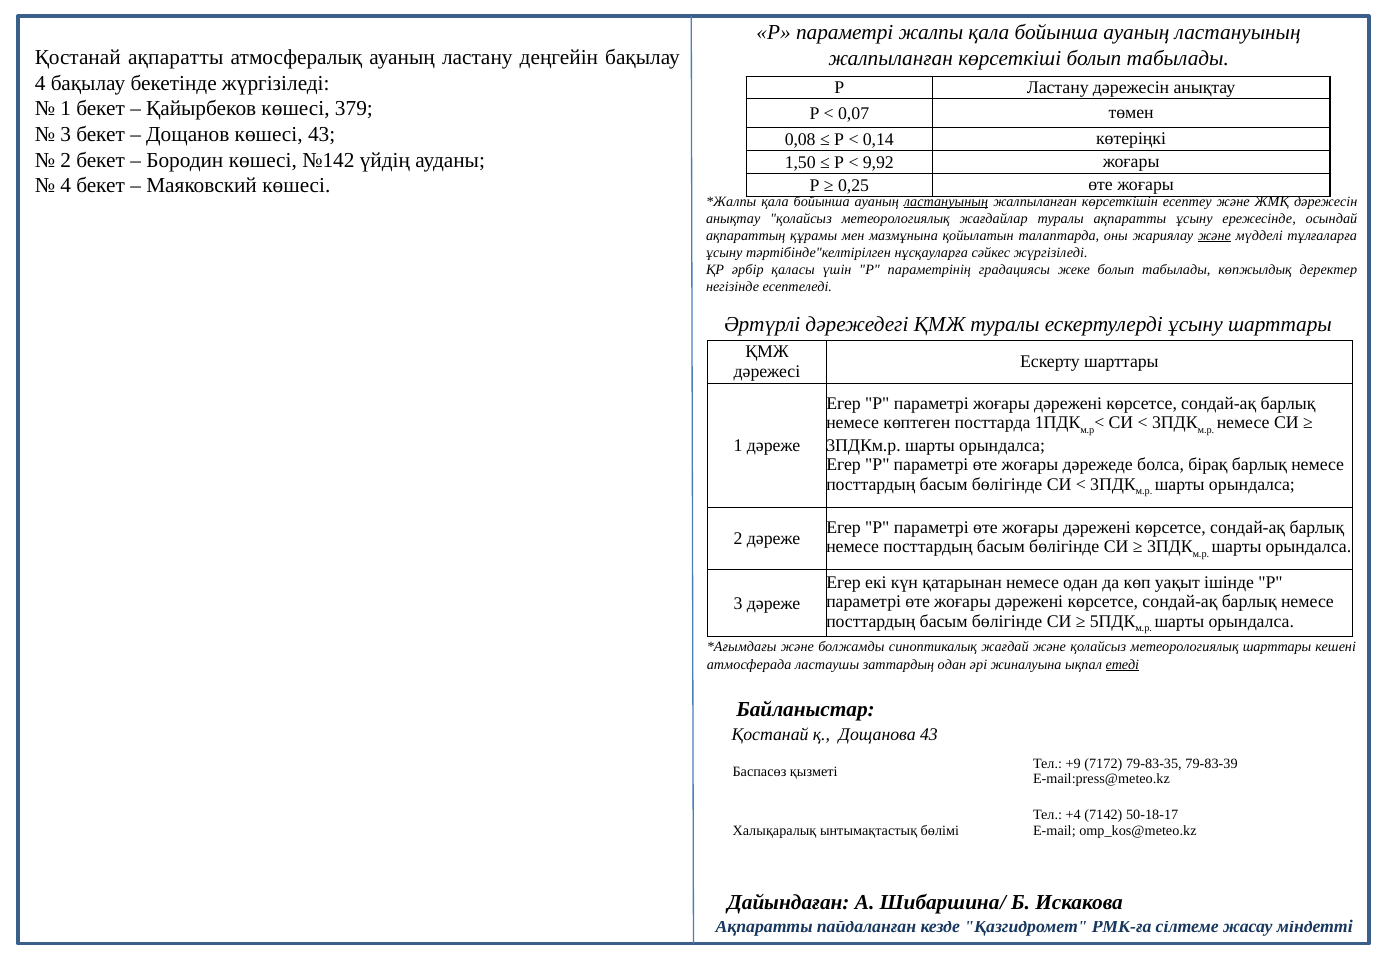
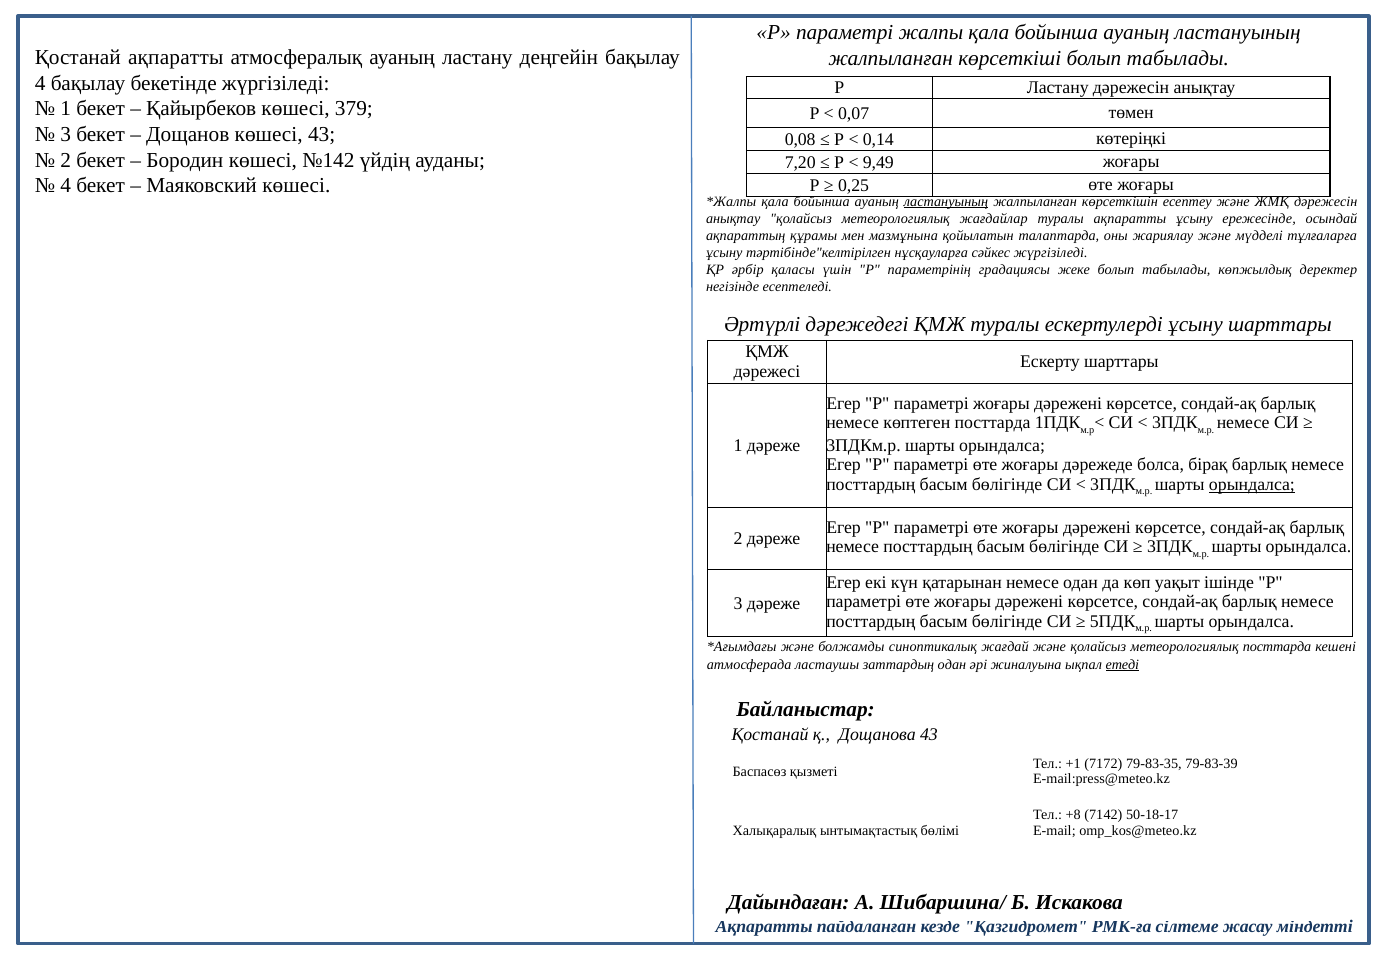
1,50: 1,50 -> 7,20 (800, 162)
9,92: 9,92 -> 9,49 (878, 162)
және underline: present -> none (1214, 236)
орындалса underline: none -> present (1252, 485)
метеорологиялық шарттары: шарттары -> посттарда (1277, 647)
+9: +9 -> +1 (1073, 764)
+4: +4 -> +8 (1073, 815)
